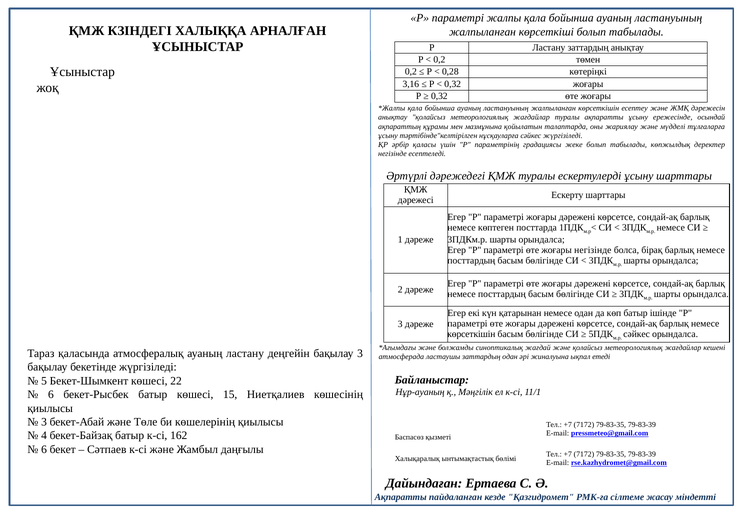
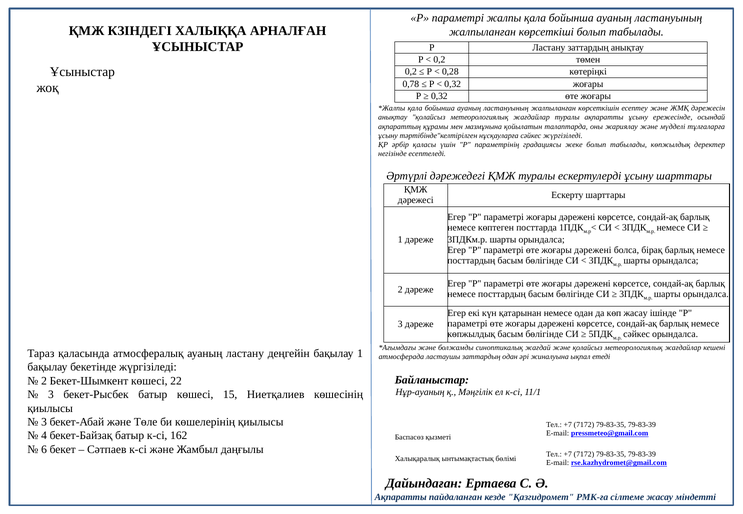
3,16: 3,16 -> 0,78 (411, 84)
негізінде: негізінде -> дәрежені (593, 250)
көп батыр: батыр -> жасау (636, 313)
көрсеткішін: көрсеткішін -> көпжылдық (471, 334)
бақылау 3: 3 -> 1 (360, 354)
5: 5 -> 2 (44, 381)
6: 6 -> 3 (51, 395)
